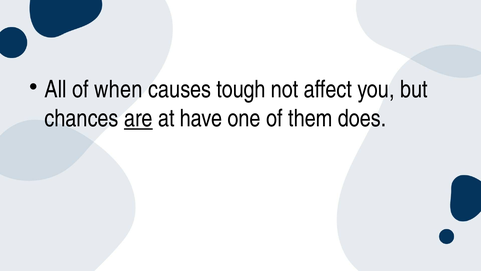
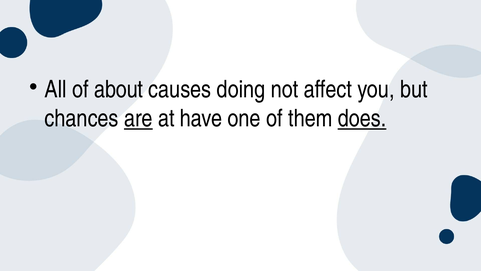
when: when -> about (119, 89)
tough: tough -> doing (241, 89)
does underline: none -> present (362, 118)
